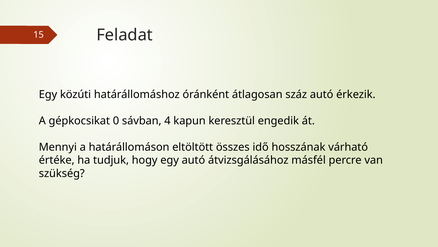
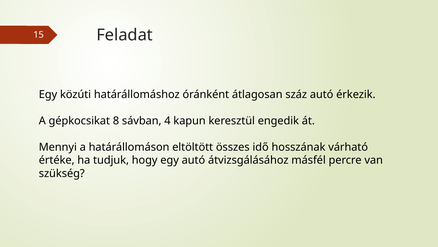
0: 0 -> 8 (116, 120)
